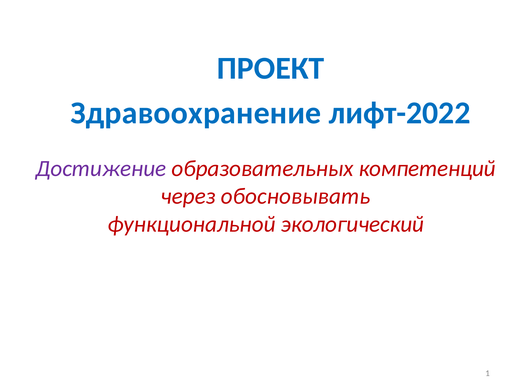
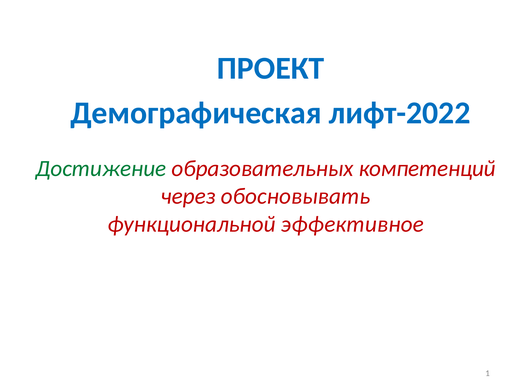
Здравоохранение: Здравоохранение -> Демографическая (196, 113)
Достижение colour: purple -> green (101, 168)
экологический: экологический -> эффективное (352, 224)
